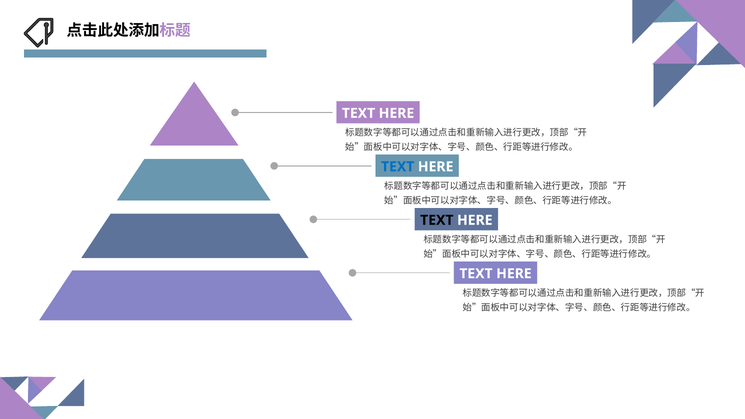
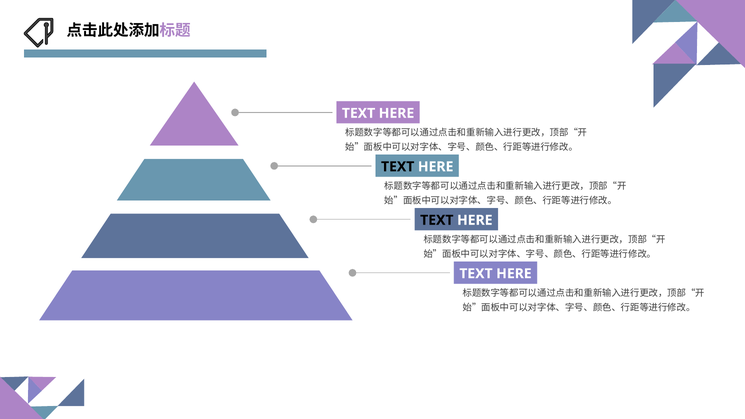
TEXT colour: blue -> black (398, 167)
